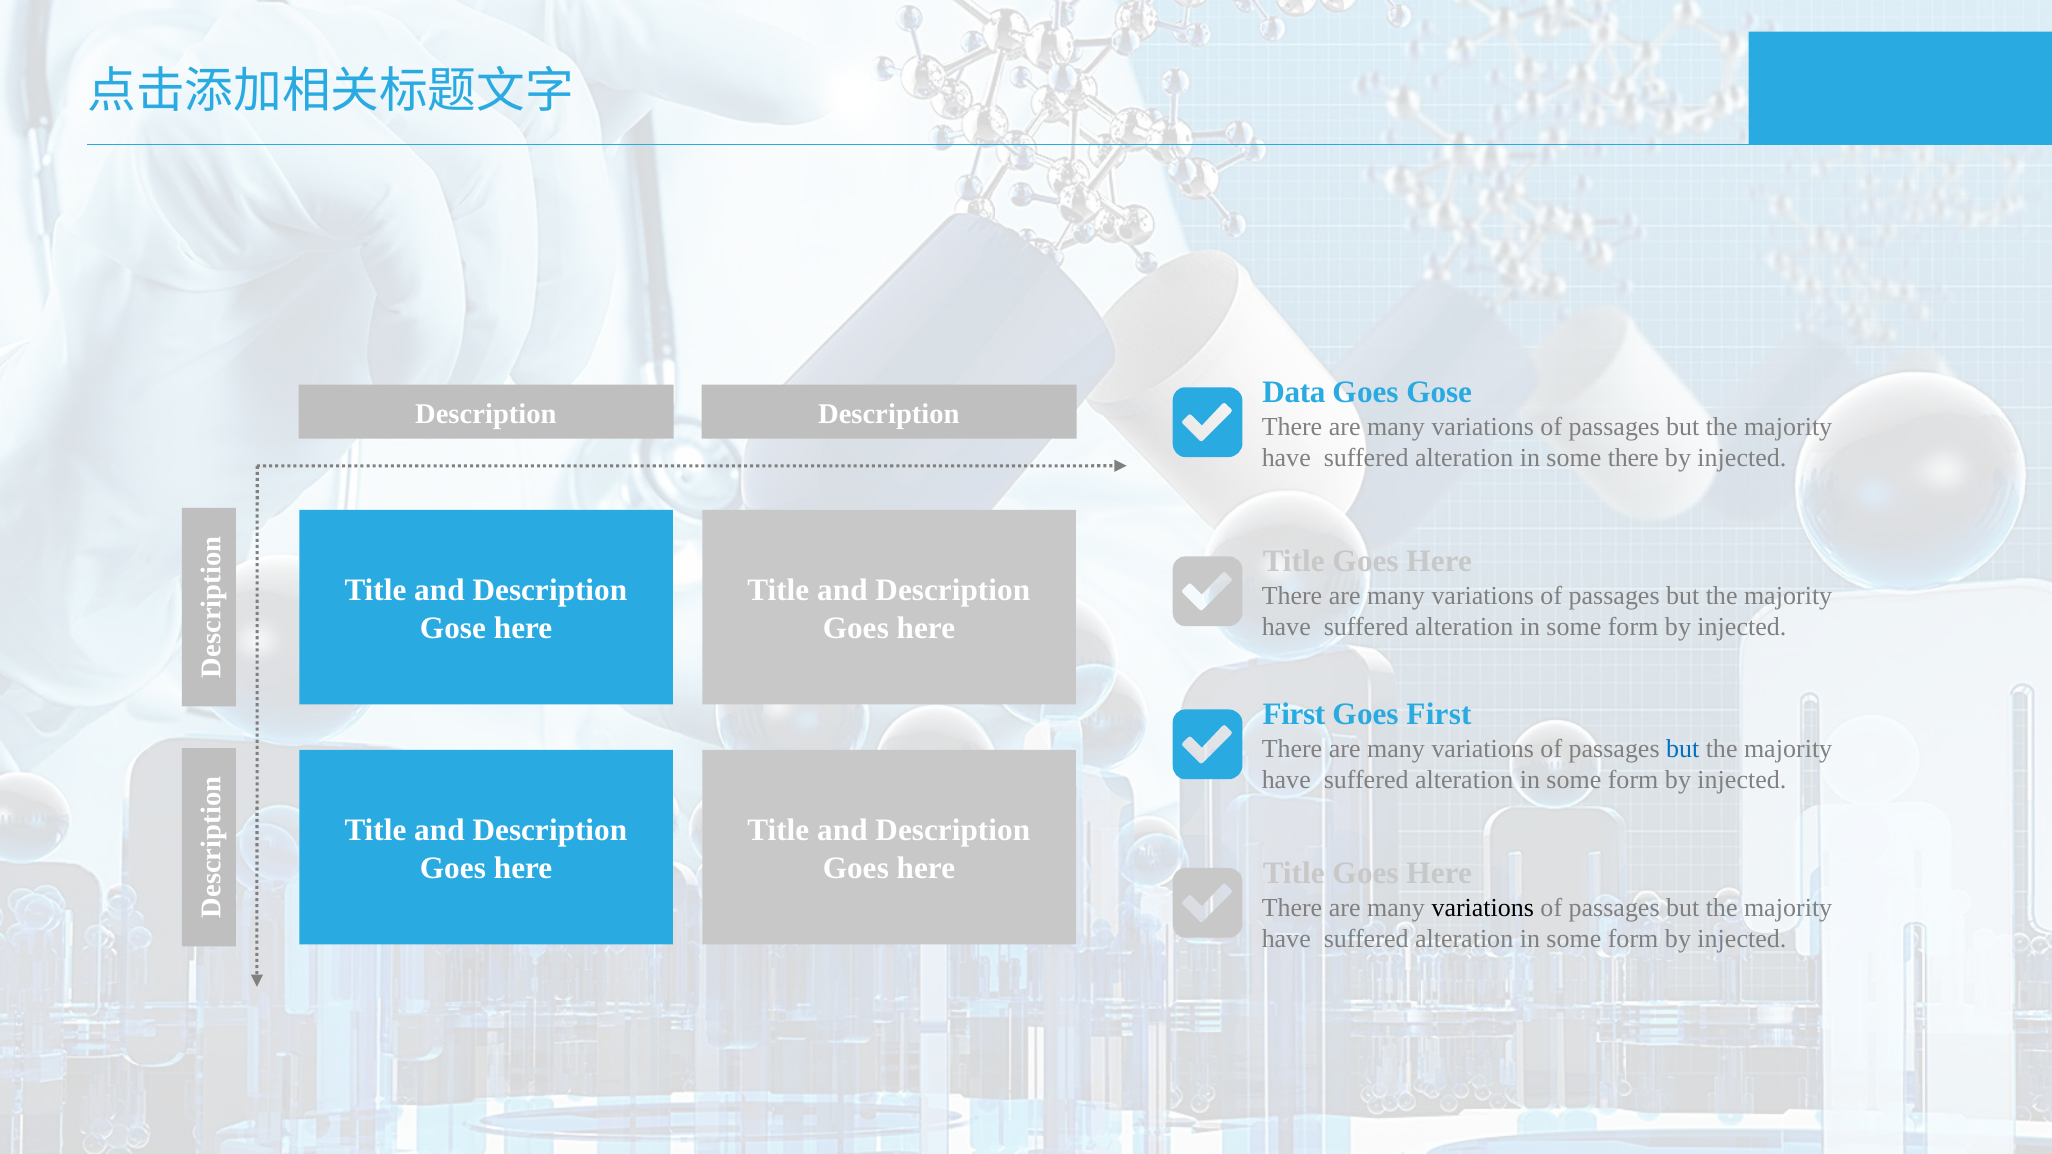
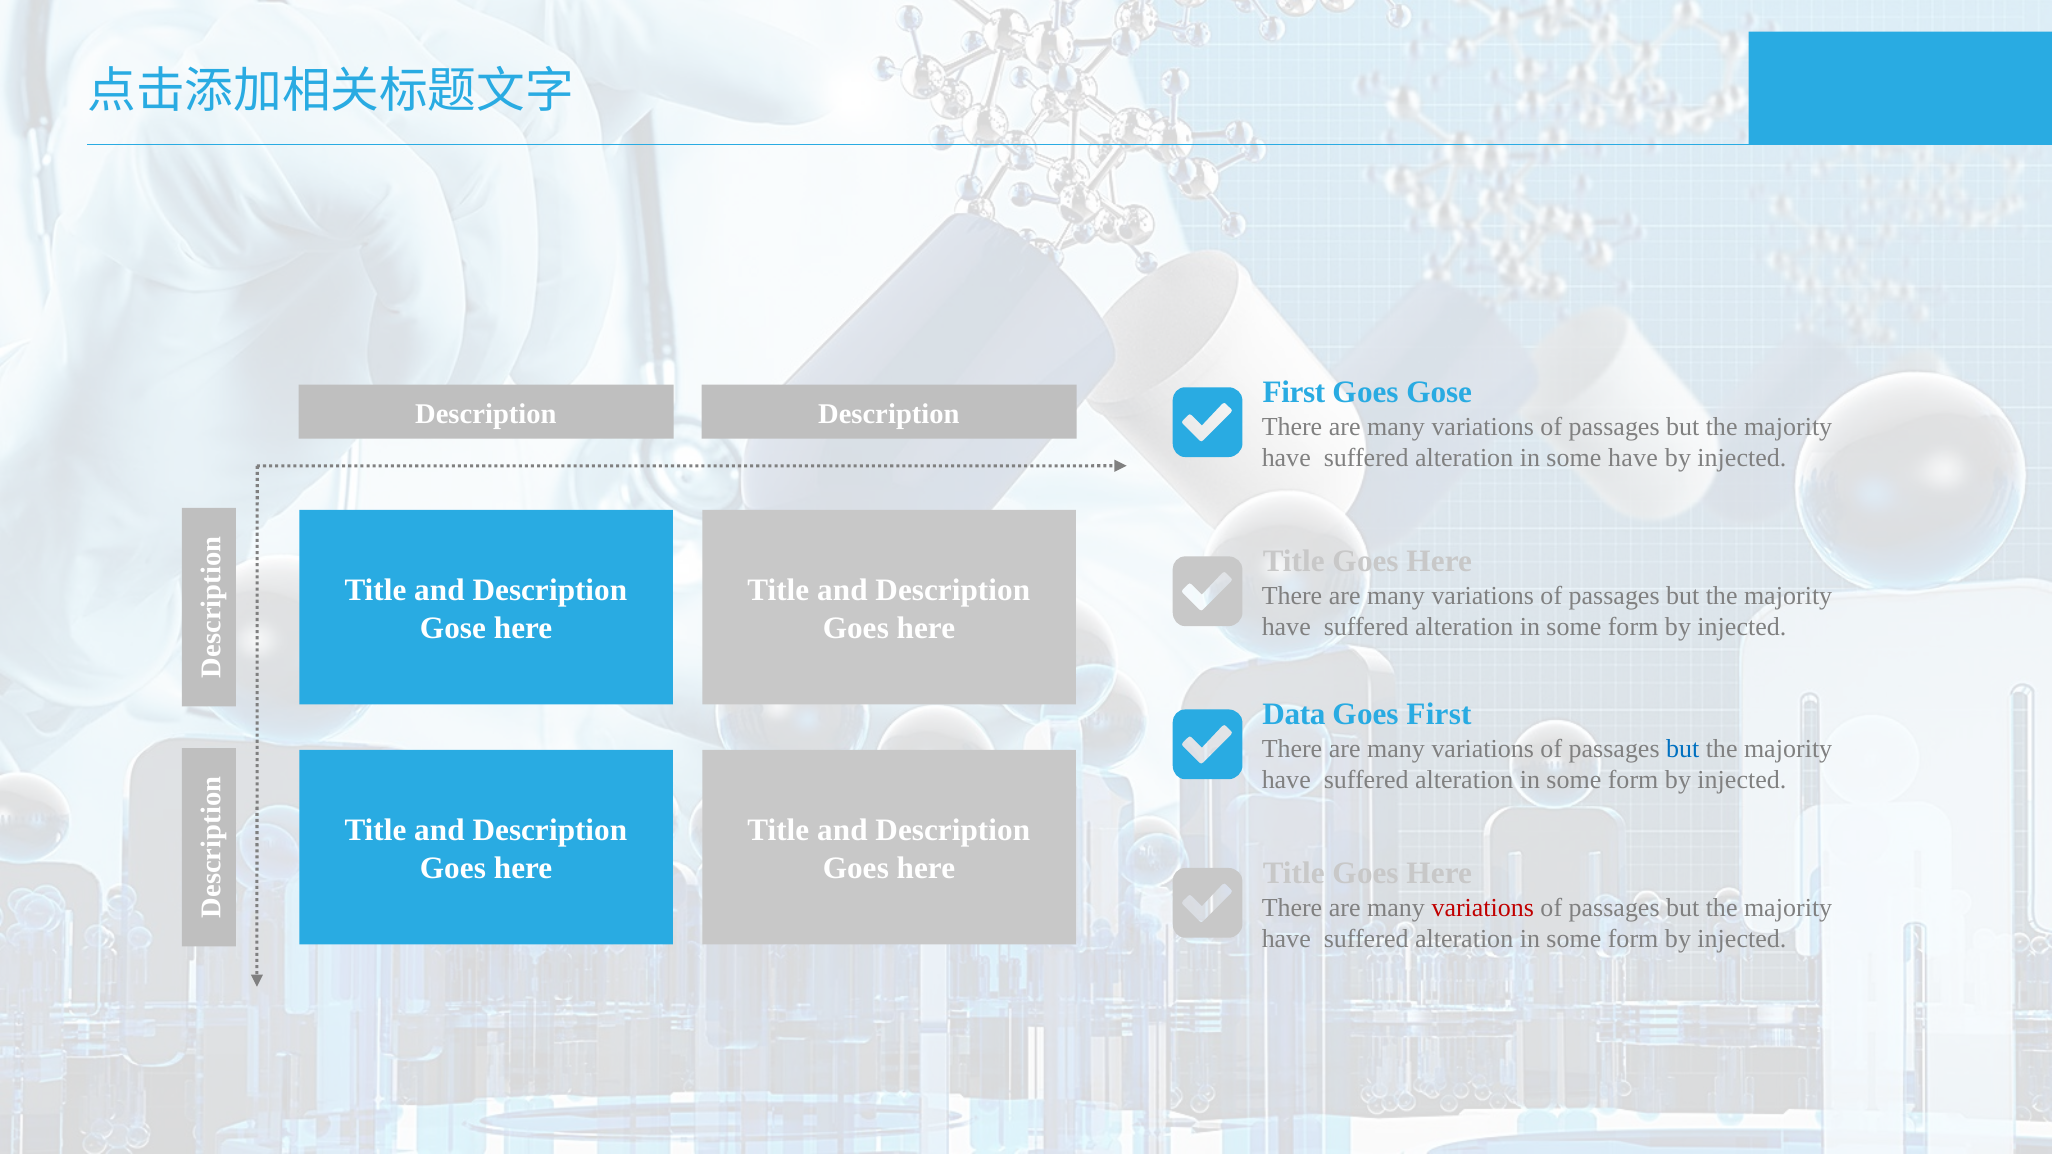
Data: Data -> First (1294, 393)
some there: there -> have (1633, 458)
First: First -> Data (1294, 715)
variations colour: black -> red (1483, 908)
